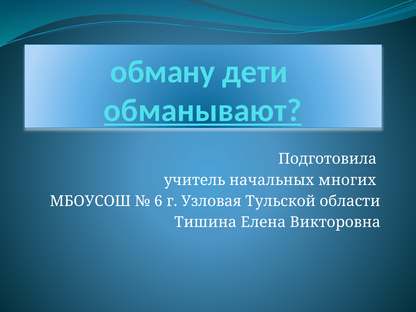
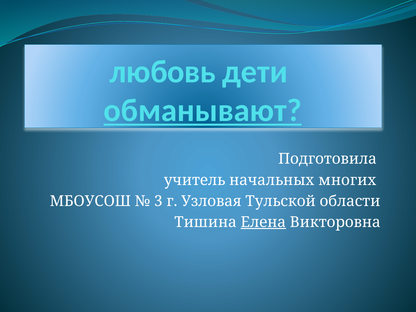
обману: обману -> любовь (163, 72)
6: 6 -> 3 (158, 201)
Елена underline: none -> present (263, 222)
